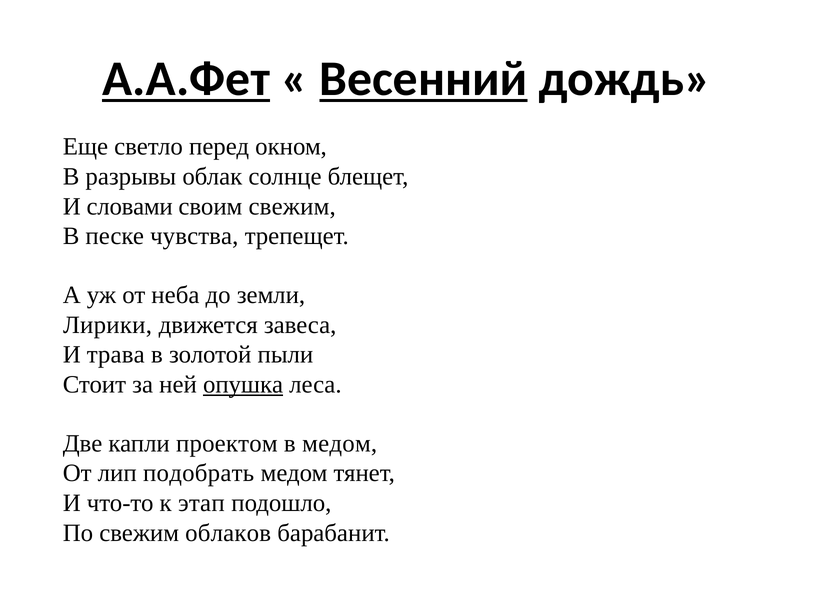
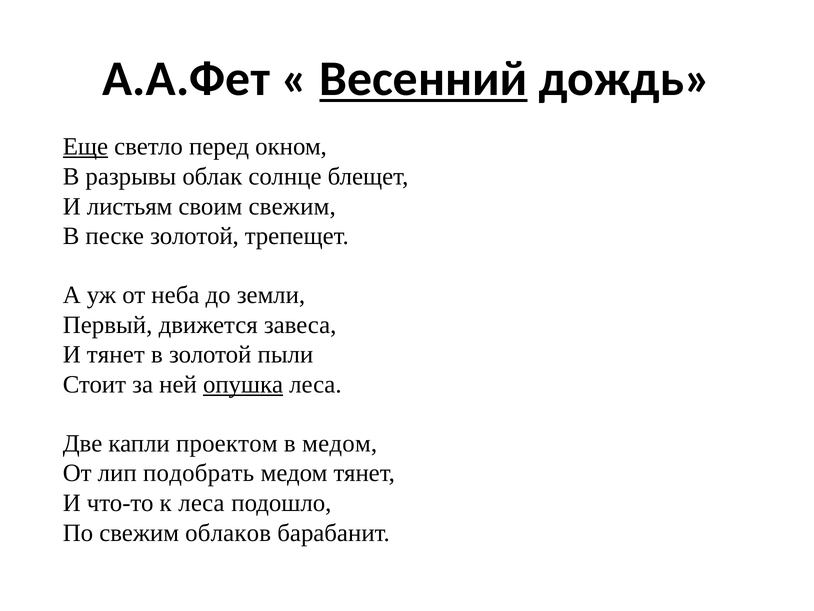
А.А.Фет underline: present -> none (186, 79)
Еще underline: none -> present (85, 146)
словами: словами -> листьям (130, 206)
песке чувства: чувства -> золотой (194, 236)
Лирики: Лирики -> Первый (108, 325)
И трава: трава -> тянет (116, 354)
к этап: этап -> леса (201, 503)
